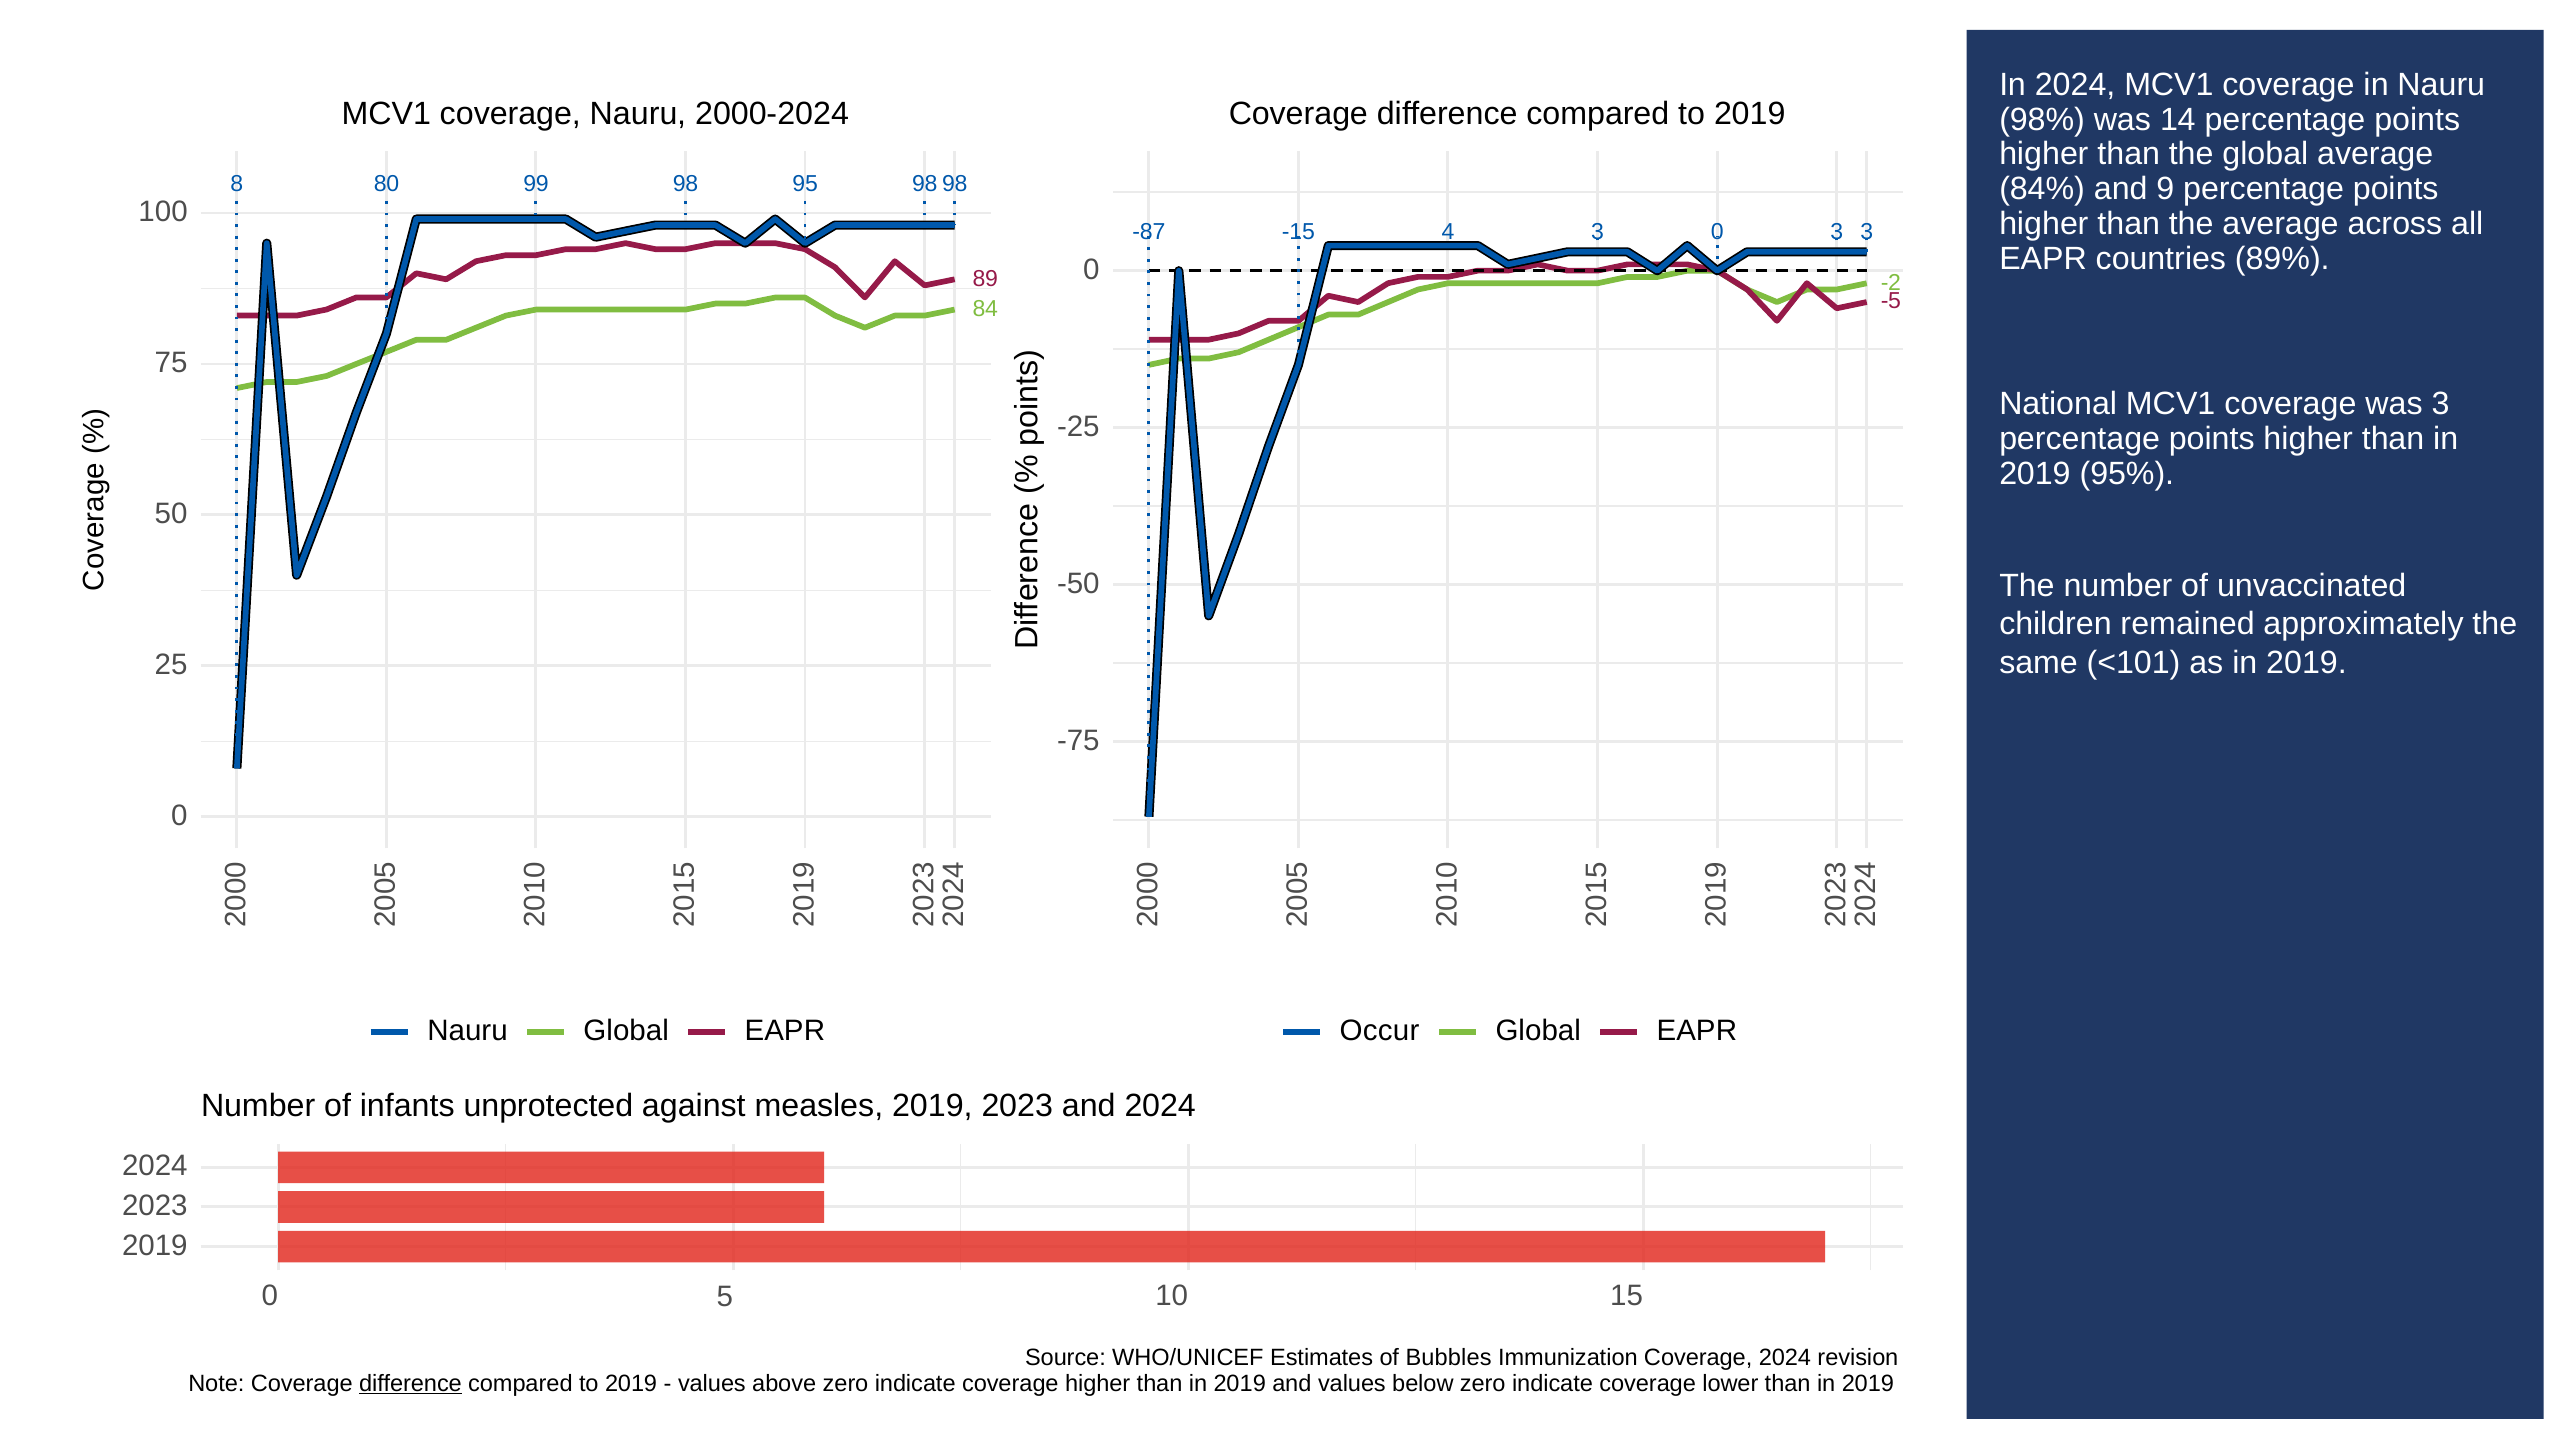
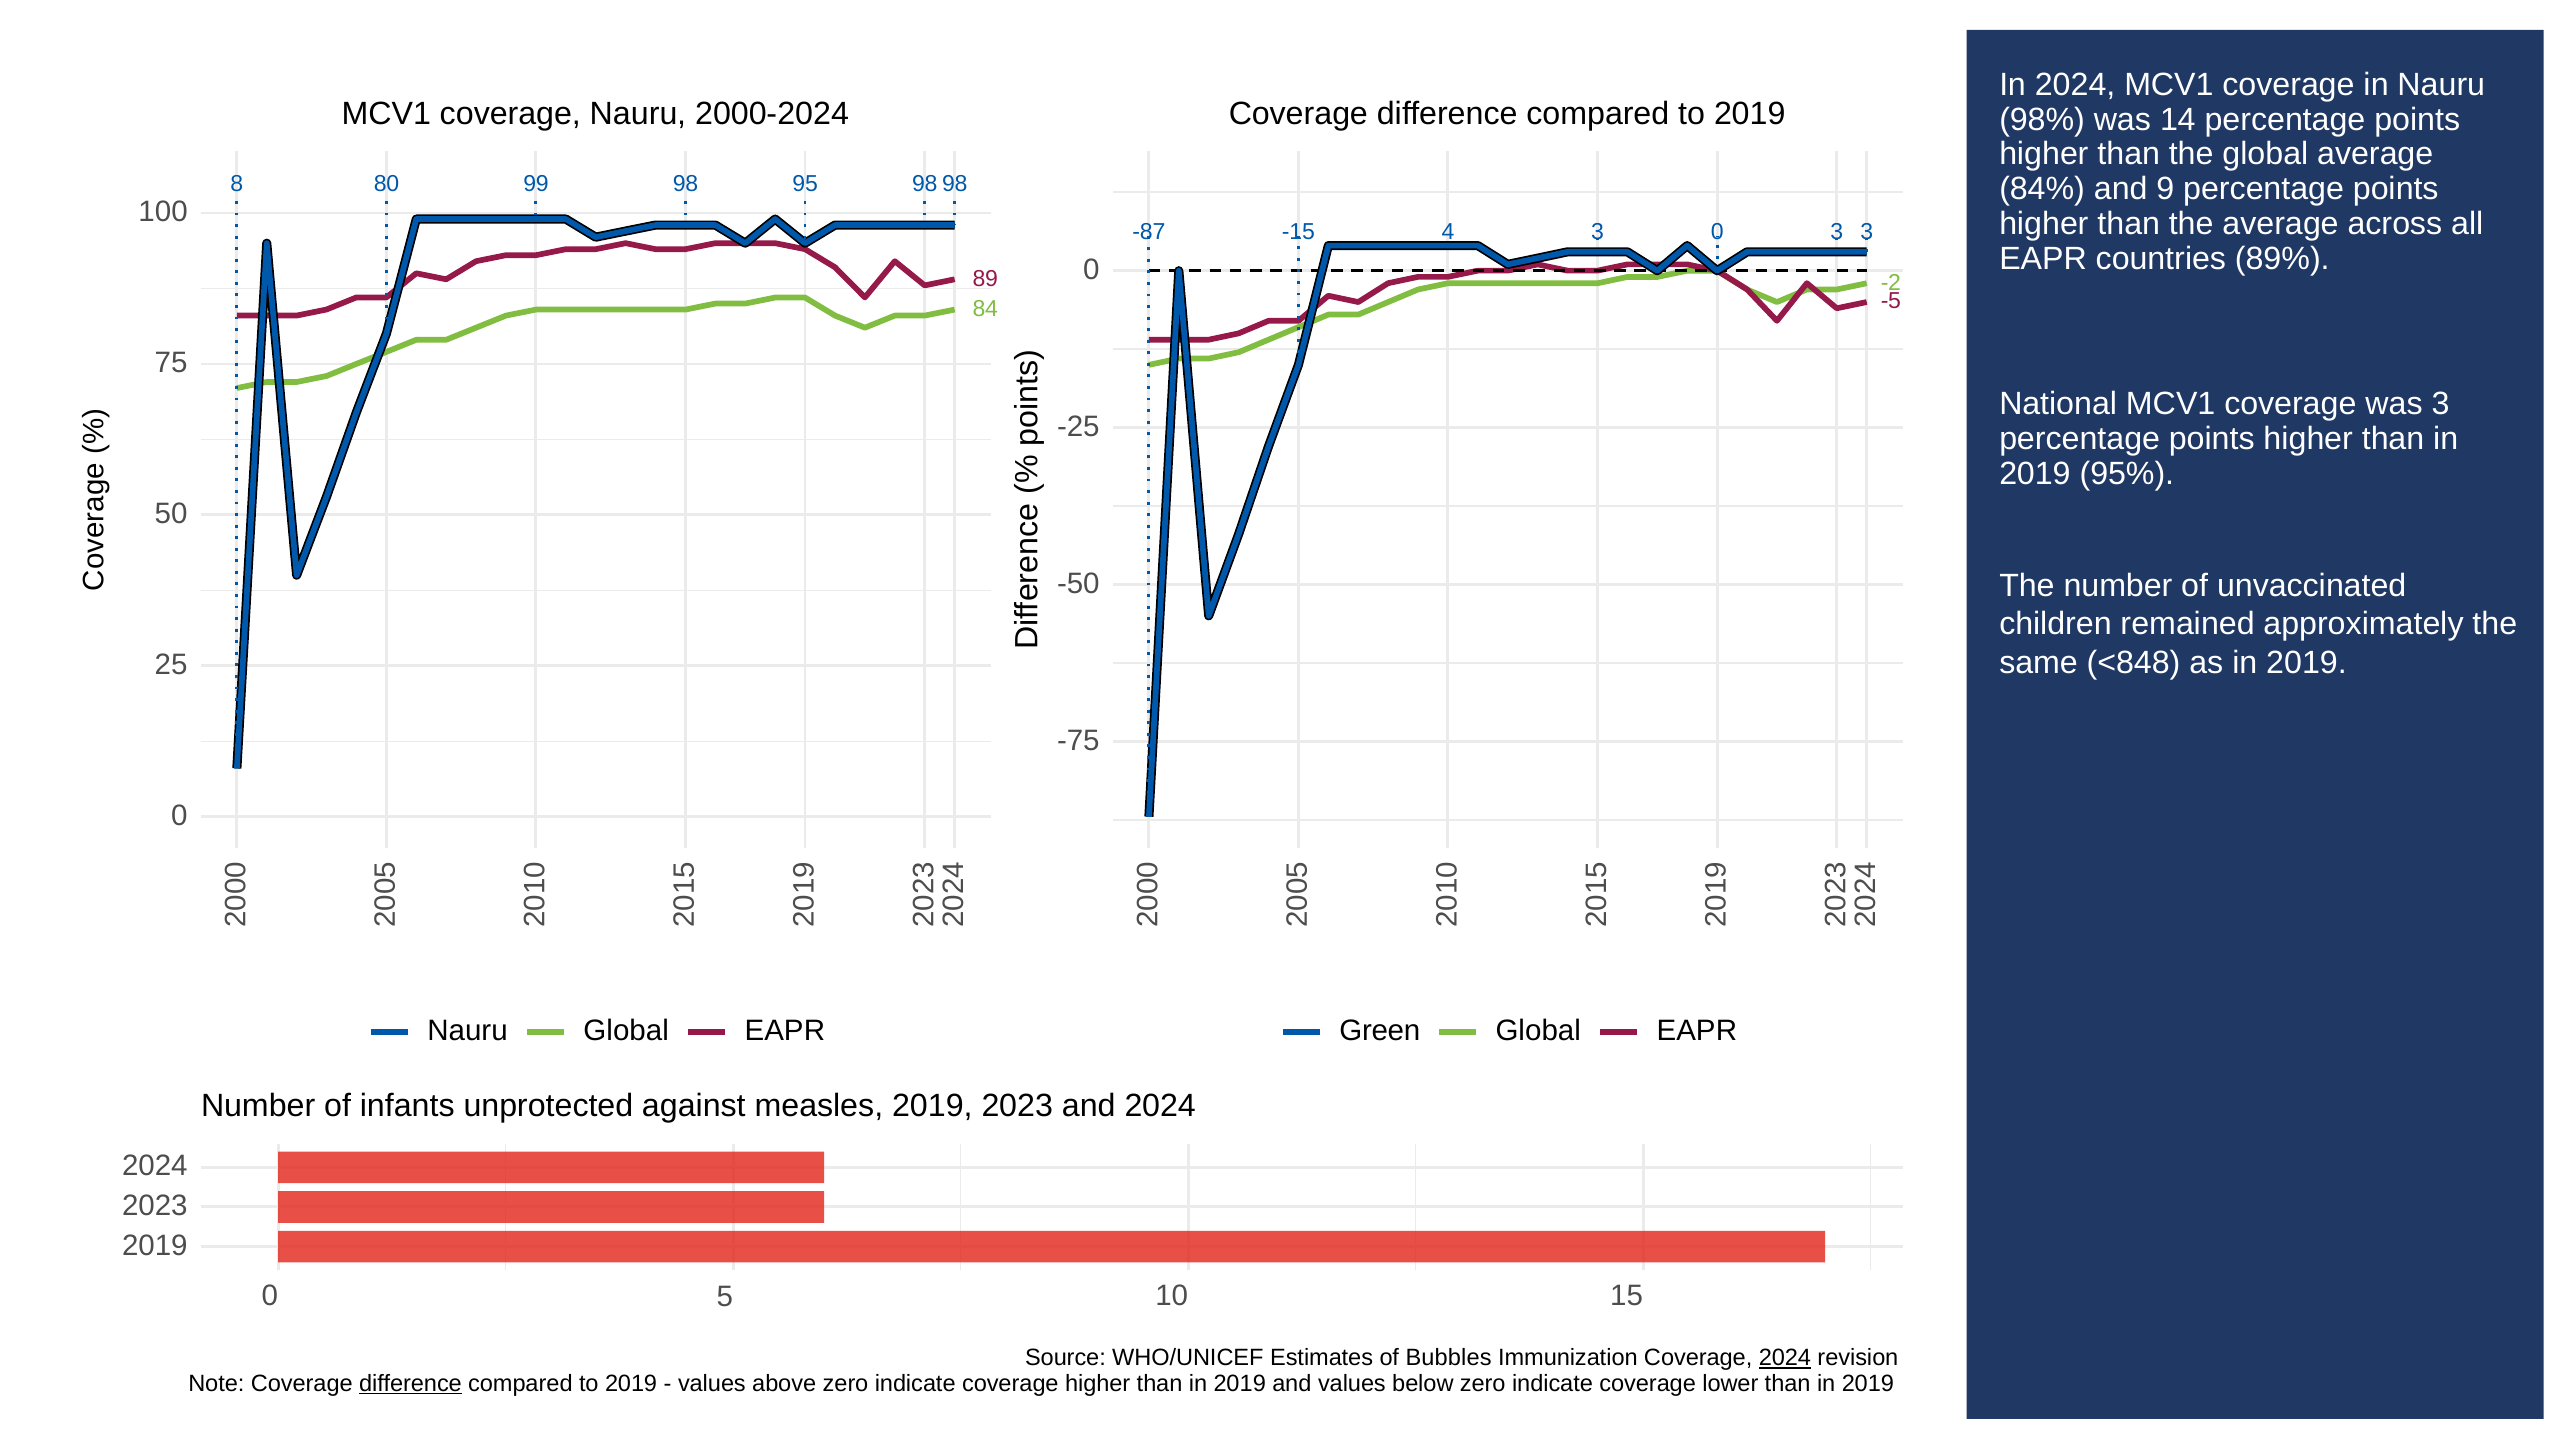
<101: <101 -> <848 (2134, 663)
Occur: Occur -> Green (1380, 1031)
2024 underline: none -> present (1785, 1358)
